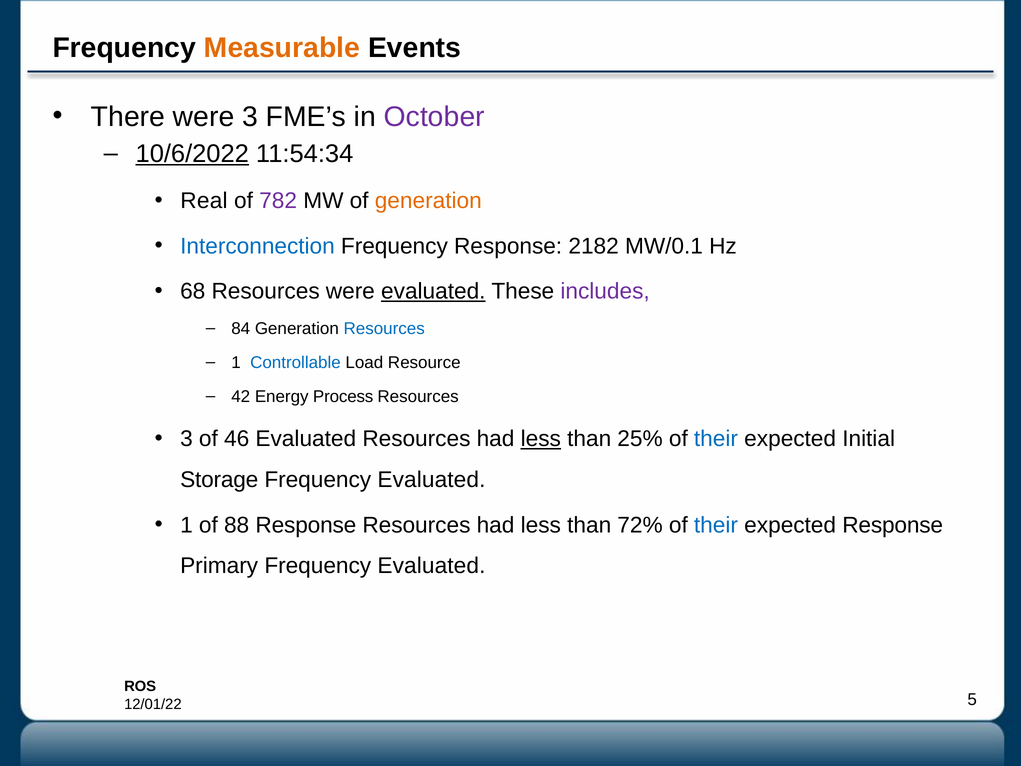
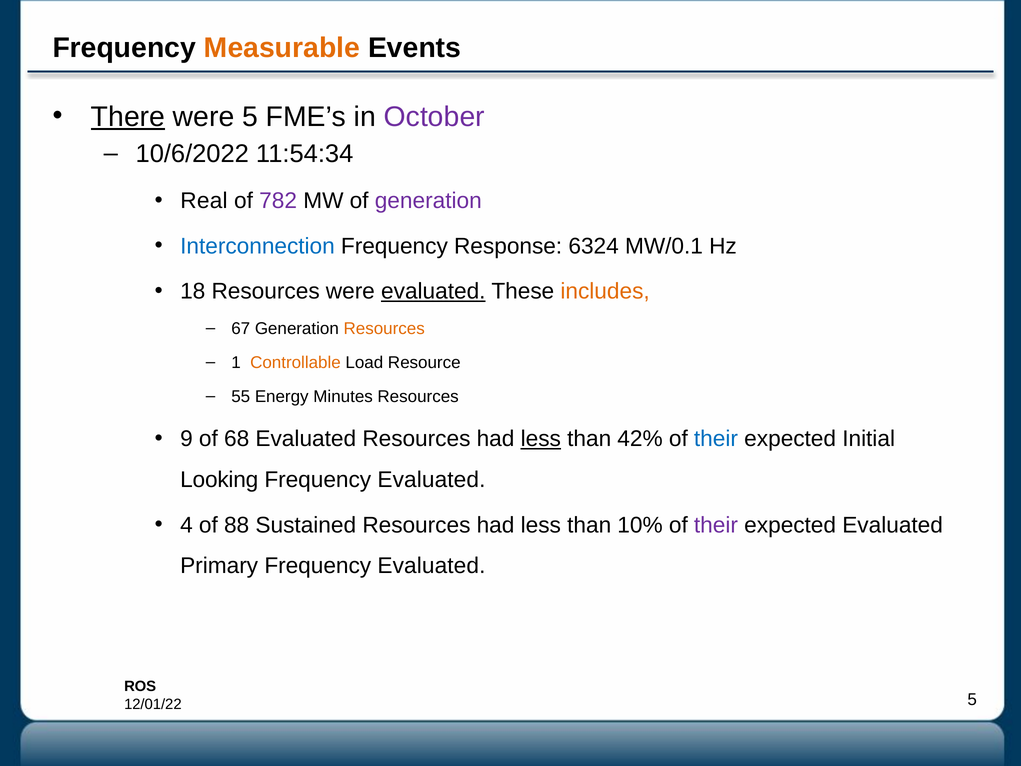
There underline: none -> present (128, 117)
were 3: 3 -> 5 (250, 117)
10/6/2022 underline: present -> none (192, 154)
generation colour: orange -> purple (428, 201)
2182: 2182 -> 6324 (594, 246)
68: 68 -> 18 (193, 291)
includes colour: purple -> orange (605, 291)
84: 84 -> 67 (241, 328)
Resources colour: blue -> orange (384, 328)
Controllable colour: blue -> orange (295, 362)
42: 42 -> 55 (241, 396)
Process: Process -> Minutes (343, 396)
3: 3 -> 9 (187, 439)
46: 46 -> 68 (237, 439)
25%: 25% -> 42% (640, 439)
Storage: Storage -> Looking (219, 480)
1: 1 -> 4 (187, 525)
88 Response: Response -> Sustained (306, 525)
72%: 72% -> 10% (640, 525)
their colour: blue -> purple (716, 525)
expected Response: Response -> Evaluated (893, 525)
